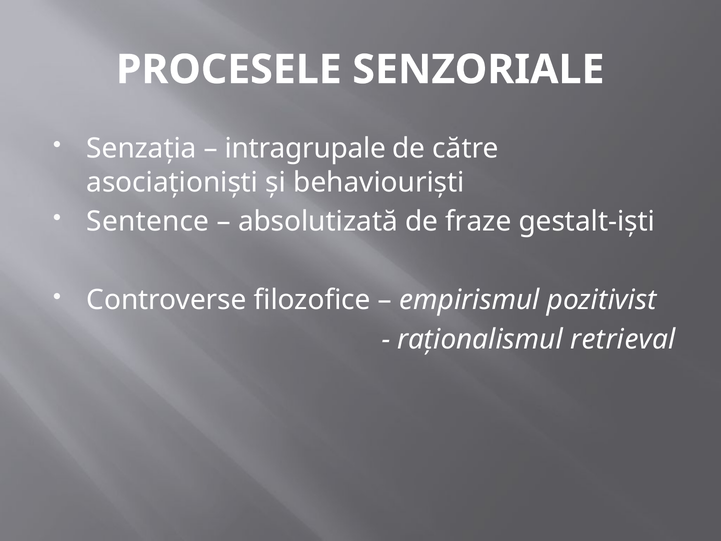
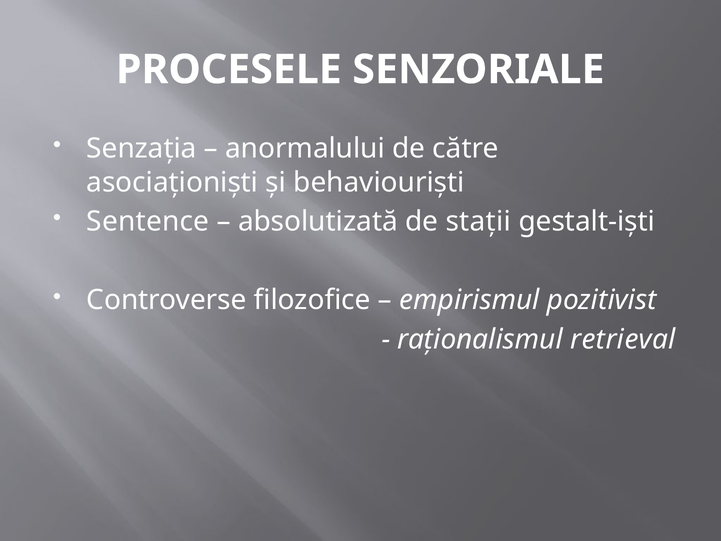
intragrupale: intragrupale -> anormalului (305, 149)
fraze: fraze -> staţii (478, 221)
